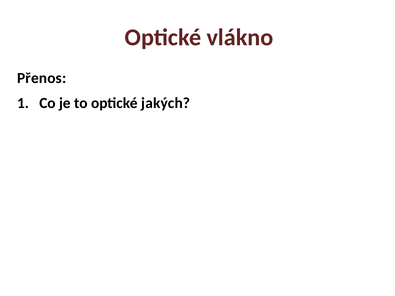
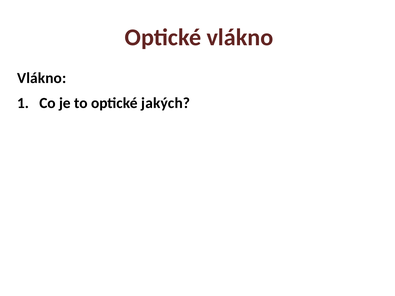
Přenos: Přenos -> Vlákno (42, 78)
